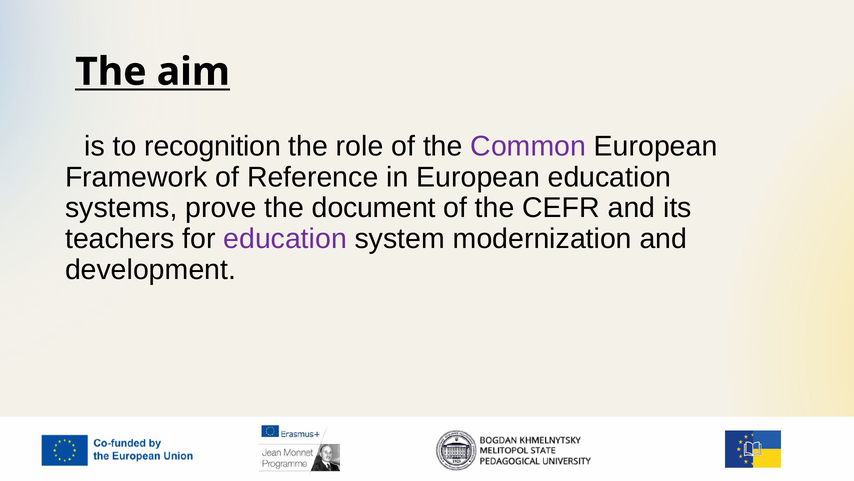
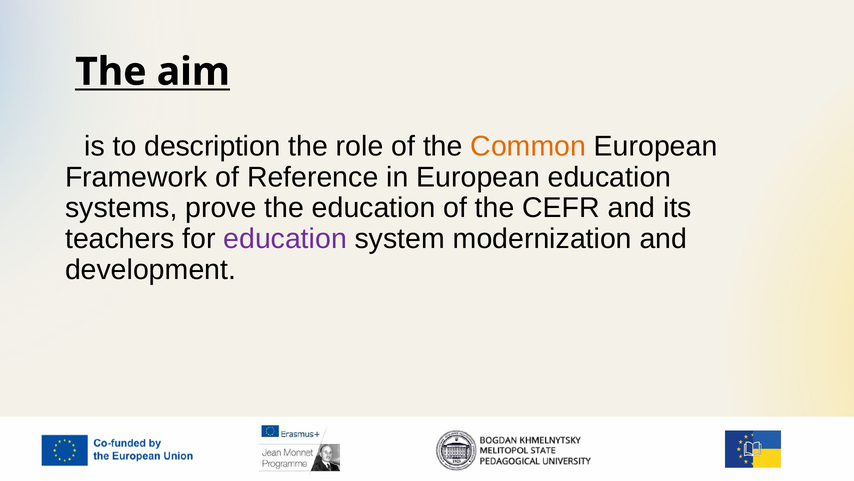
recognition: recognition -> description (213, 146)
Common colour: purple -> orange (528, 146)
the document: document -> education (374, 208)
